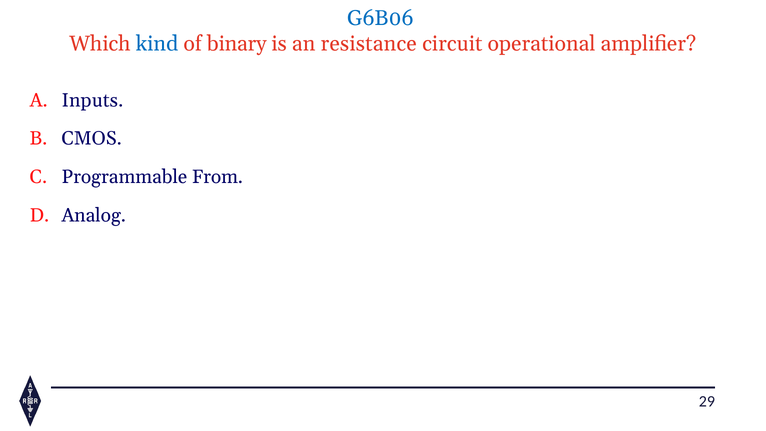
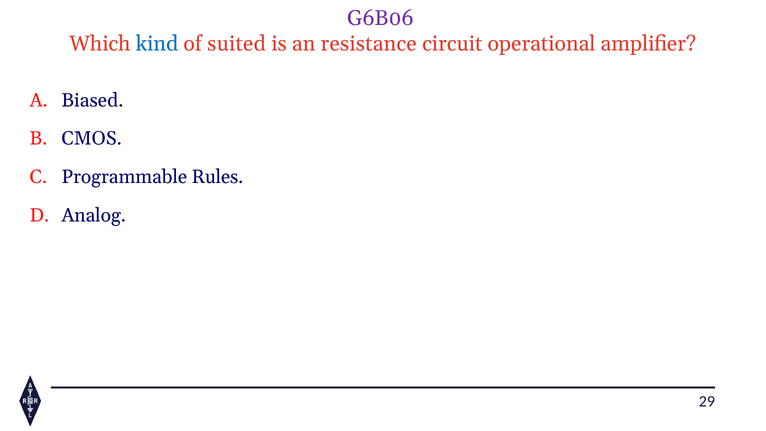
G6B06 colour: blue -> purple (380, 18)
binary: binary -> suited (237, 44)
Inputs: Inputs -> Biased (92, 100)
From: From -> Rules (217, 177)
